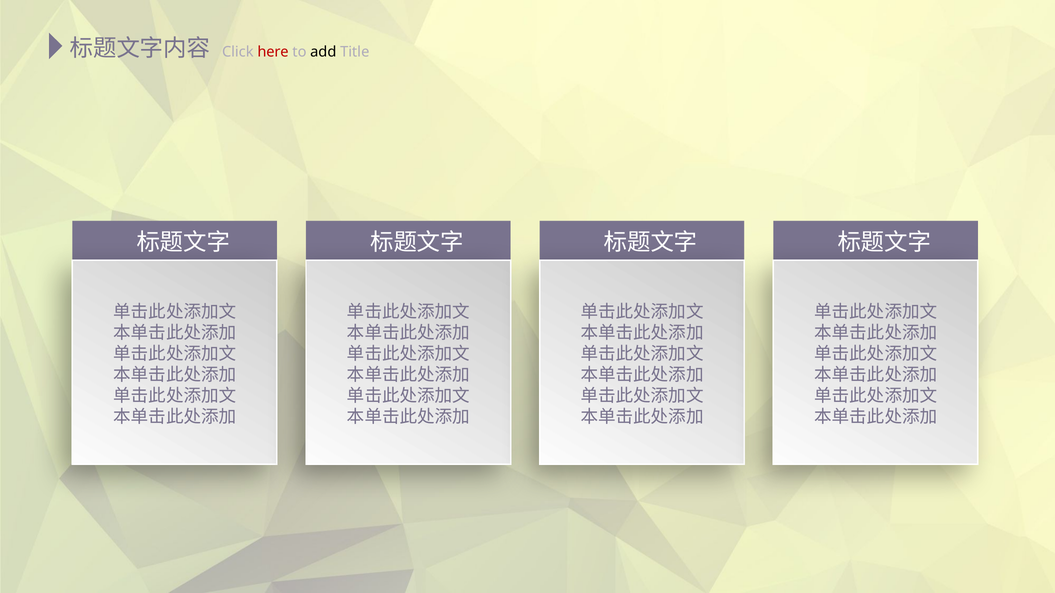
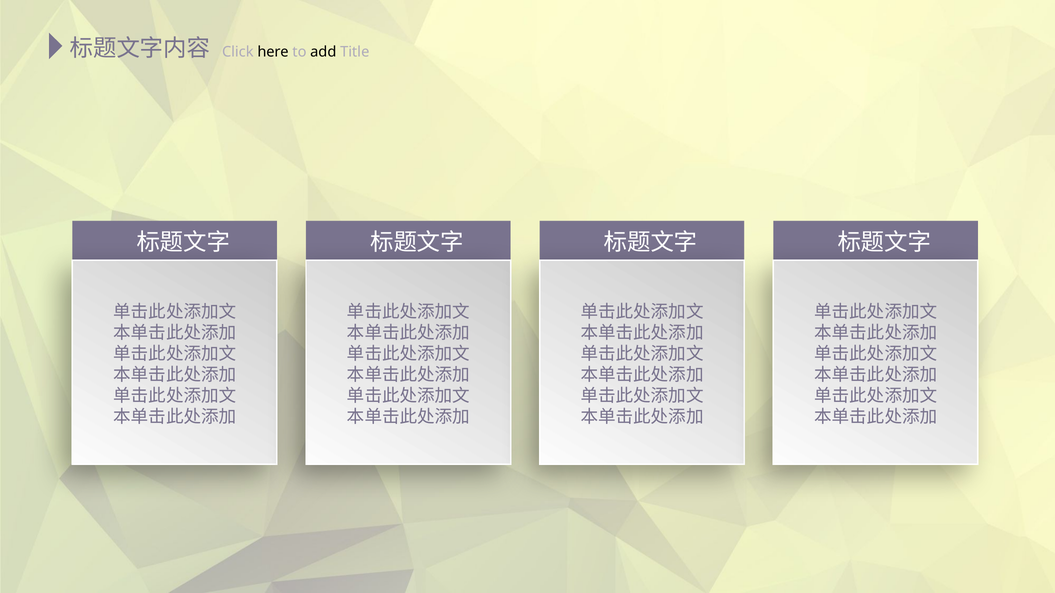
here colour: red -> black (273, 52)
